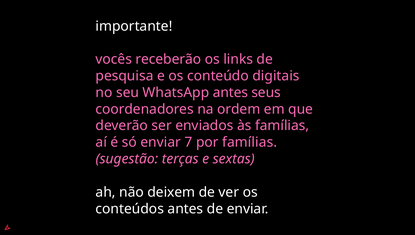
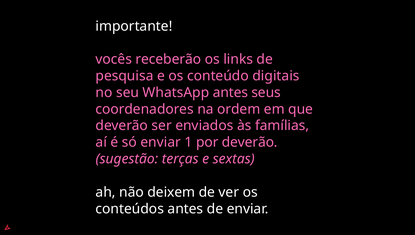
7: 7 -> 1 (188, 142)
por famílias: famílias -> deverão (250, 142)
